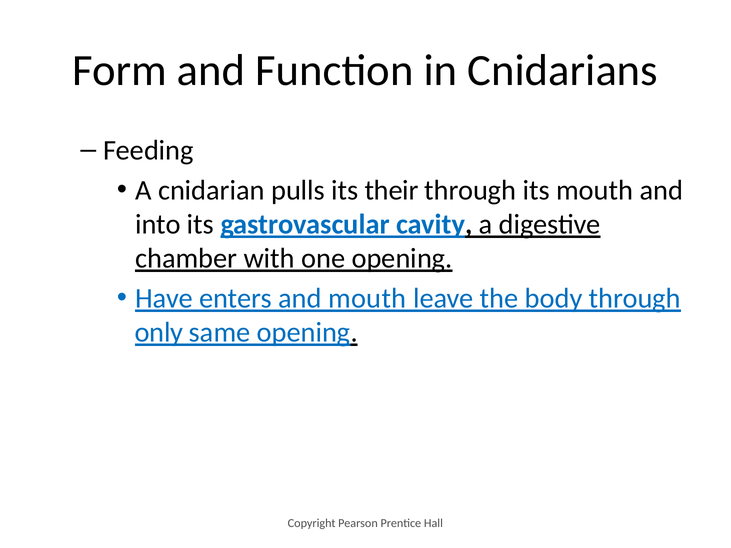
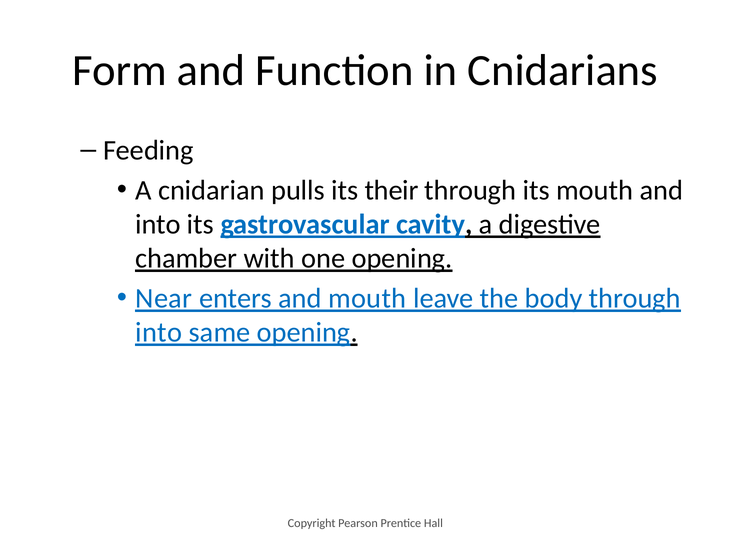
Have: Have -> Near (164, 299)
only: only -> into (159, 333)
